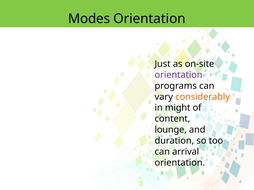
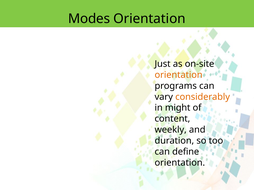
orientation colour: purple -> orange (179, 75)
lounge: lounge -> weekly (171, 130)
arrival: arrival -> define (186, 152)
